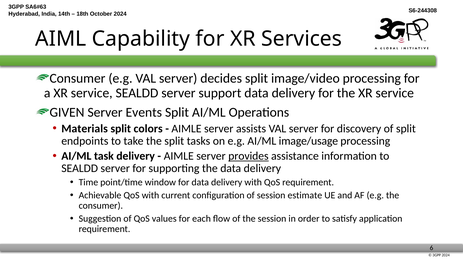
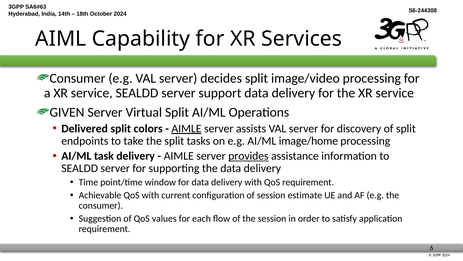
Events: Events -> Virtual (144, 112)
Materials: Materials -> Delivered (85, 128)
AIMLE underline: none -> present (186, 128)
image/usage: image/usage -> image/home (308, 141)
